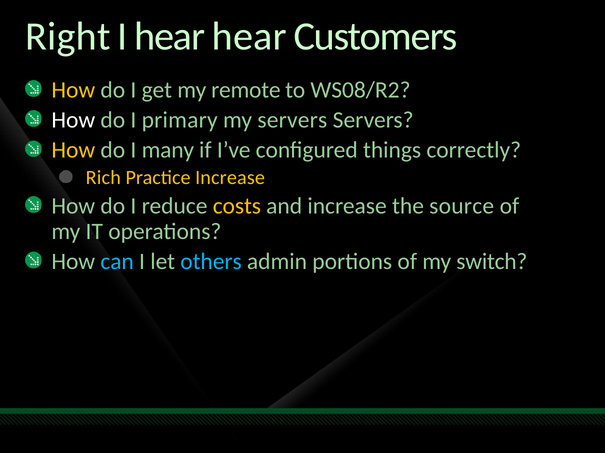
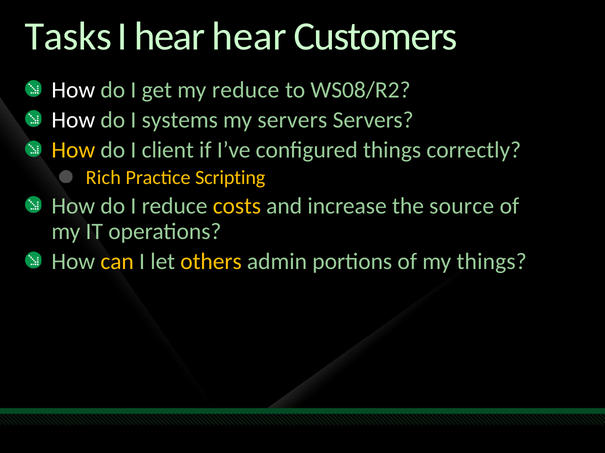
Right: Right -> Tasks (68, 37)
How colour: yellow -> white (73, 90)
my remote: remote -> reduce (246, 90)
primary: primary -> systems (180, 120)
many: many -> client (168, 150)
Practice Increase: Increase -> Scripting (230, 178)
can colour: light blue -> yellow (117, 262)
others colour: light blue -> yellow (211, 262)
my switch: switch -> things (492, 262)
